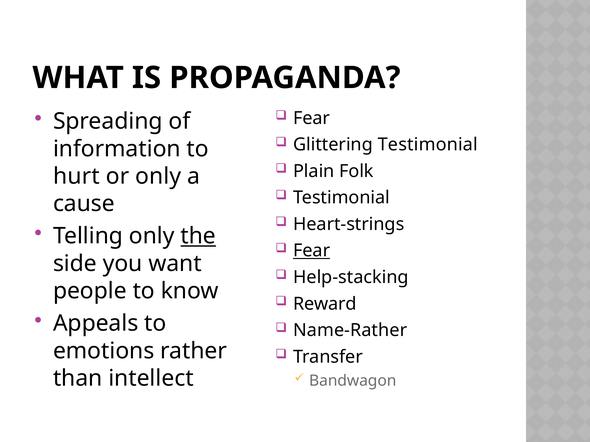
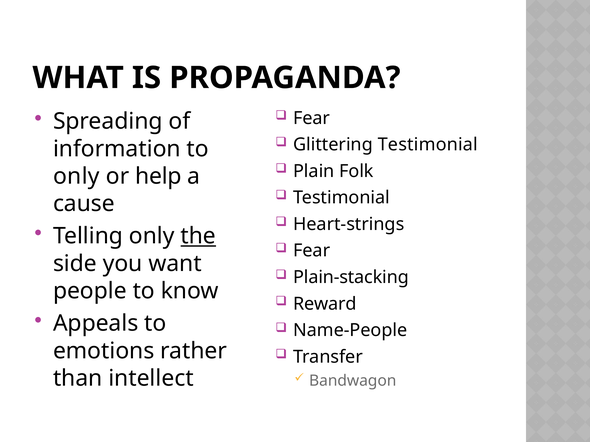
hurt: hurt -> only (76, 176)
or only: only -> help (158, 176)
Fear underline: present -> none (312, 251)
Help-stacking: Help-stacking -> Plain-stacking (351, 278)
Name-Rather: Name-Rather -> Name-People (350, 331)
